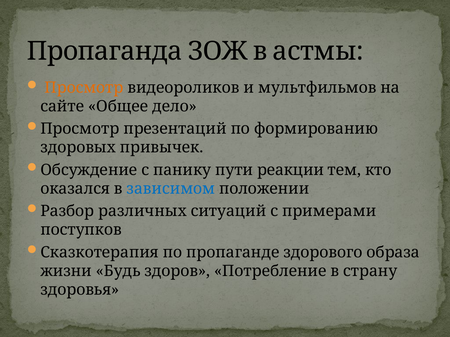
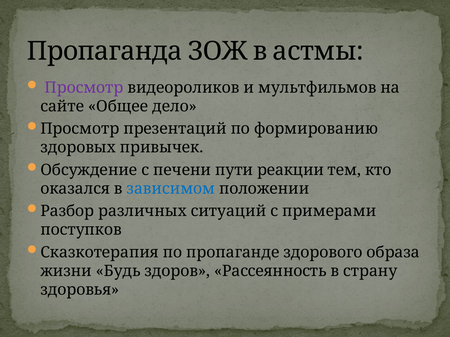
Просмотр colour: orange -> purple (84, 88)
панику: панику -> печени (182, 170)
Потребление: Потребление -> Рассеянность (270, 271)
